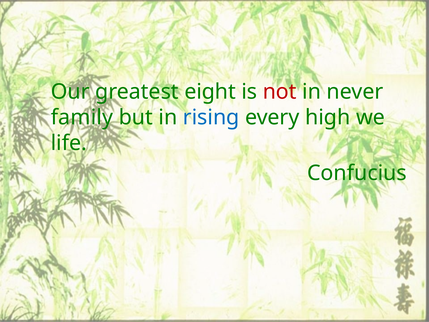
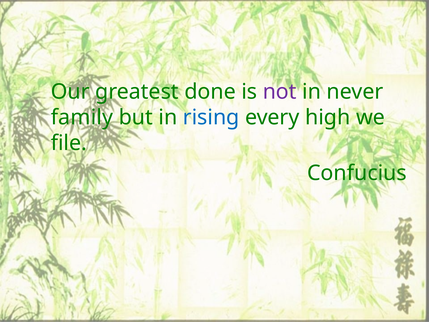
eight: eight -> done (210, 92)
not colour: red -> purple (280, 92)
life: life -> file (69, 143)
